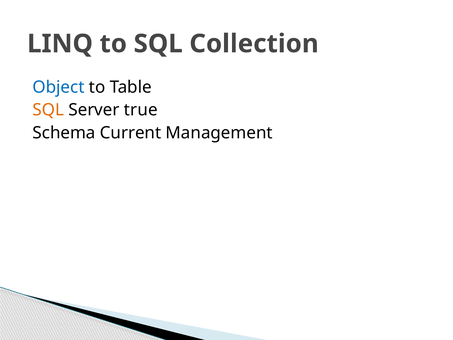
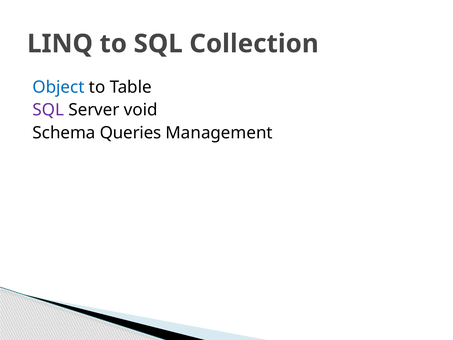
SQL colour: orange -> purple (48, 110)
true: true -> void (141, 110)
Current: Current -> Queries (131, 133)
